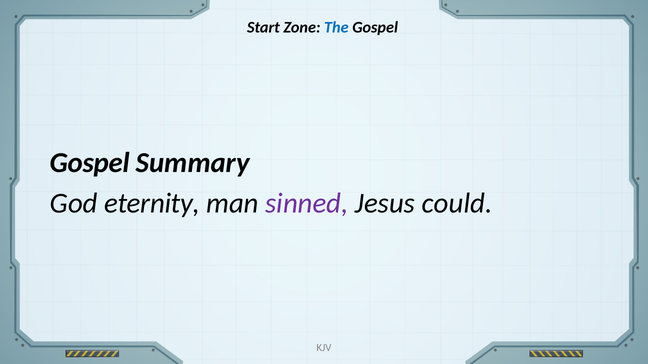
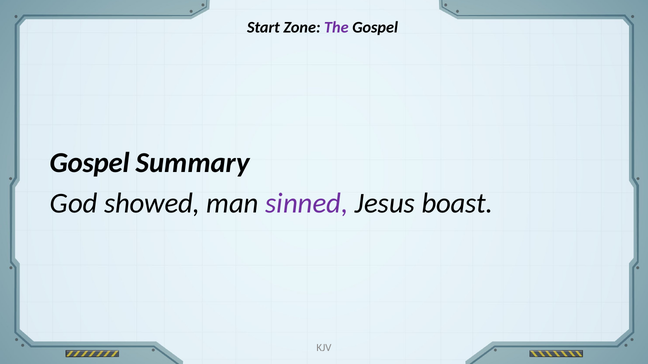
The colour: blue -> purple (336, 28)
eternity: eternity -> showed (152, 203)
could: could -> boast (457, 203)
